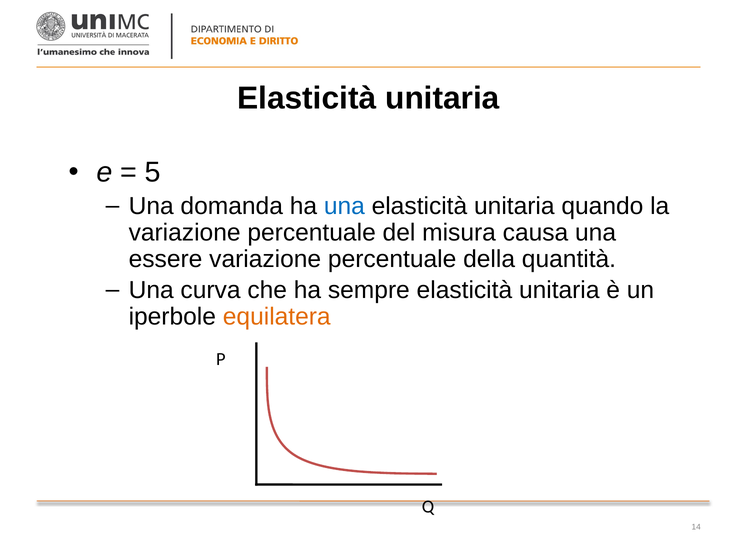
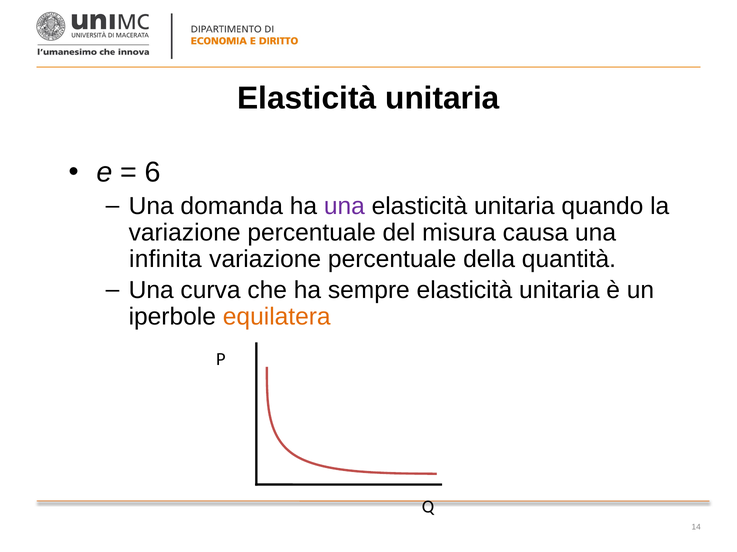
5: 5 -> 6 (153, 173)
una colour: blue -> purple (344, 206)
essere: essere -> infinita (165, 259)
